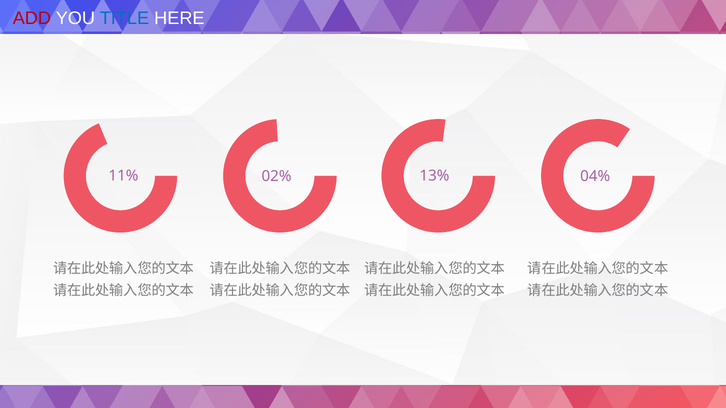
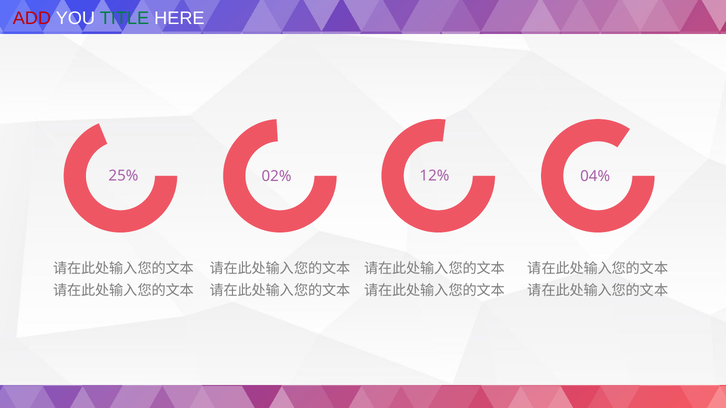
TITLE colour: blue -> green (124, 18)
11%: 11% -> 25% (123, 176)
13%: 13% -> 12% (434, 176)
